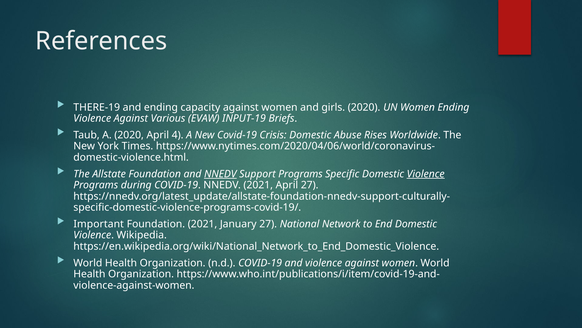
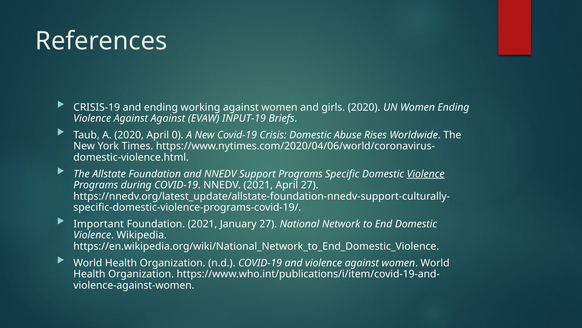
THERE-19: THERE-19 -> CRISIS-19 (97, 107)
capacity: capacity -> working (200, 107)
Against Various: Various -> Against (168, 118)
4: 4 -> 0 (178, 135)
NNEDV underline: present -> none (220, 174)
